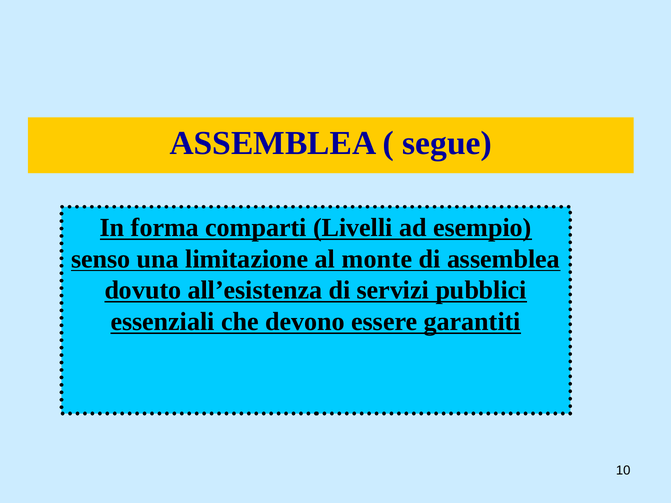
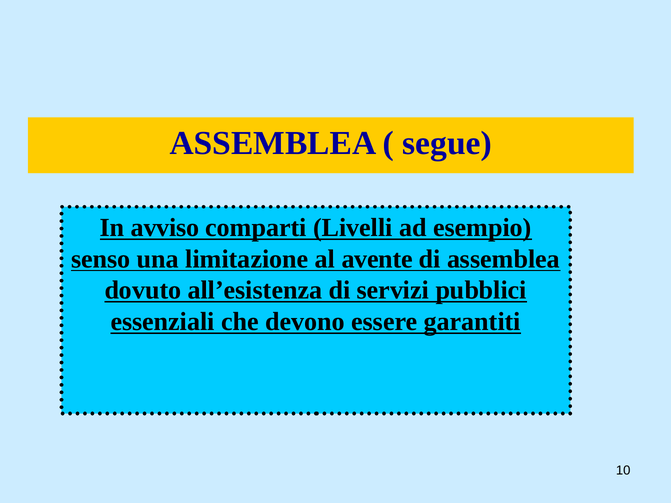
forma: forma -> avviso (165, 228)
monte: monte -> avente (377, 259)
